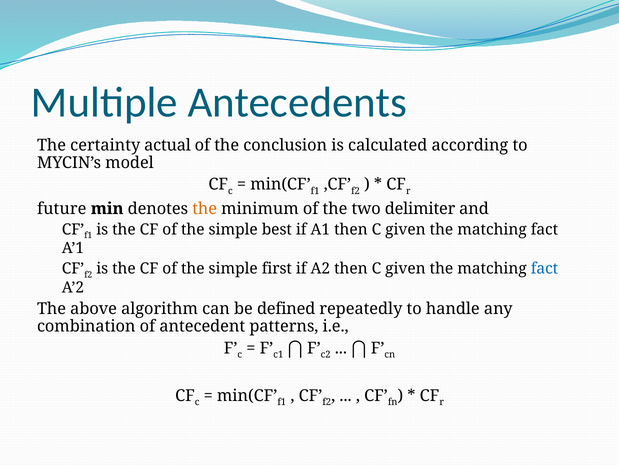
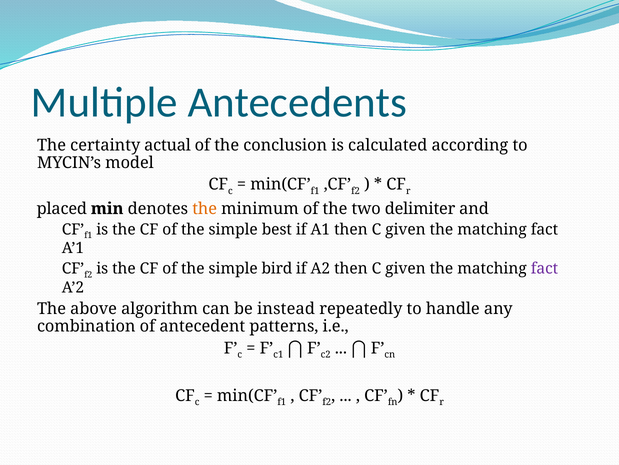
future: future -> placed (62, 208)
first: first -> bird (277, 268)
fact colour: blue -> purple (544, 268)
defined: defined -> instead (286, 308)
